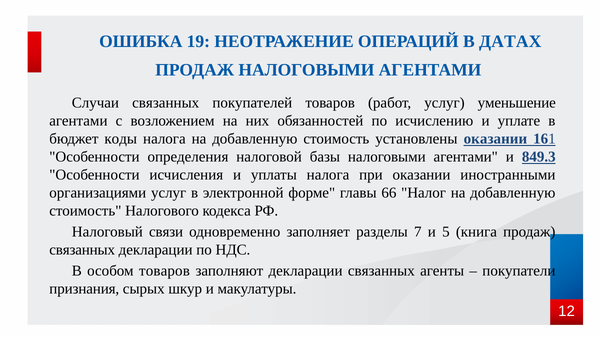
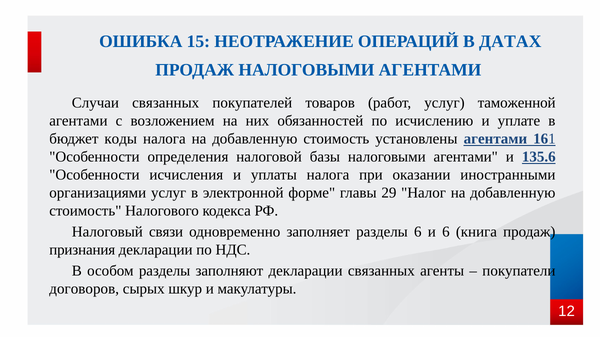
19: 19 -> 15 (198, 41)
уменьшение: уменьшение -> таможенной (517, 103)
установлены оказании: оказании -> агентами (495, 139)
849.3: 849.3 -> 135.6 (539, 157)
66: 66 -> 29 (389, 193)
разделы 7: 7 -> 6 (418, 232)
и 5: 5 -> 6 (446, 232)
связанных: связанных -> признания (82, 250)
особом товаров: товаров -> разделы (165, 271)
признания: признания -> договоров (84, 289)
